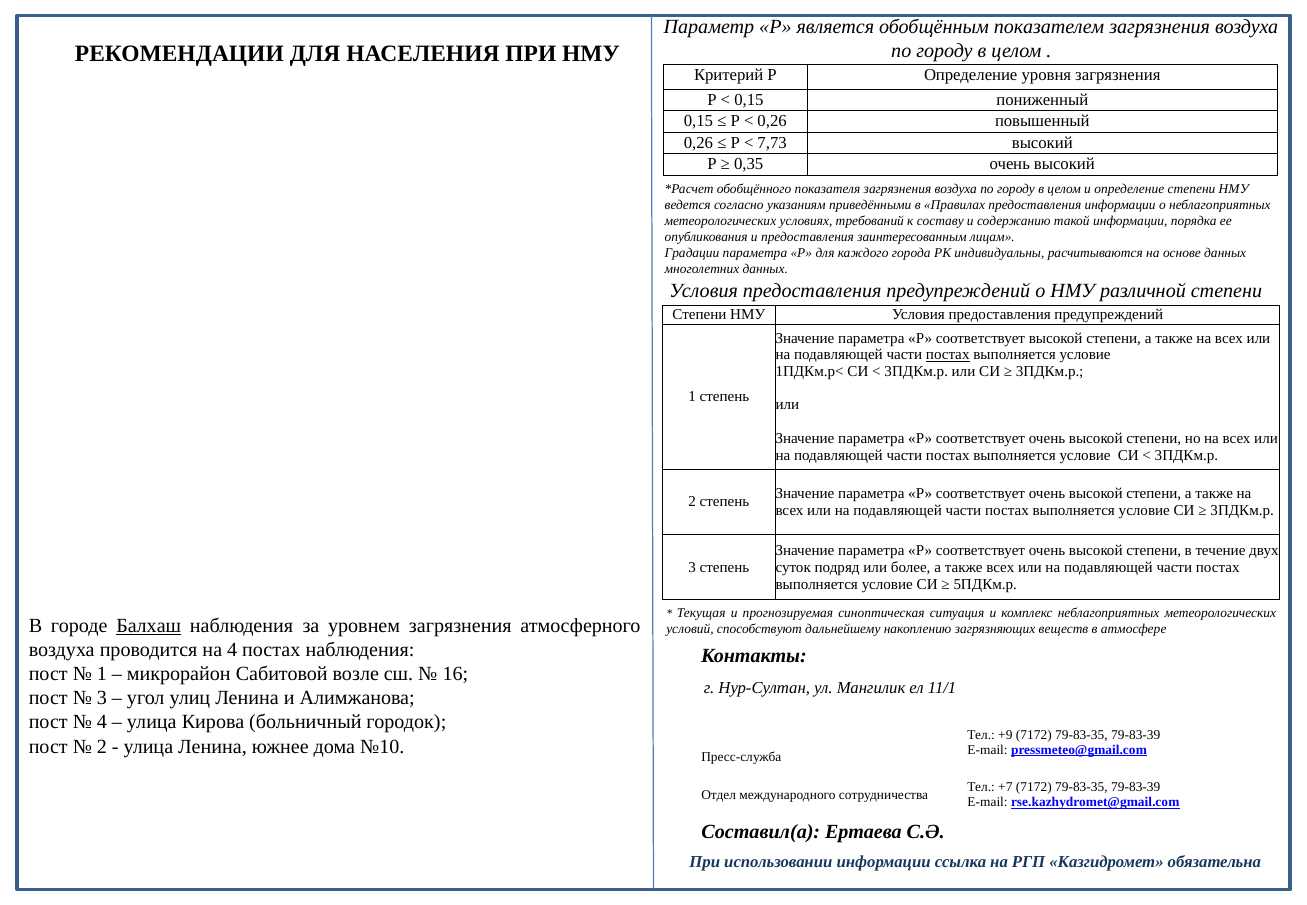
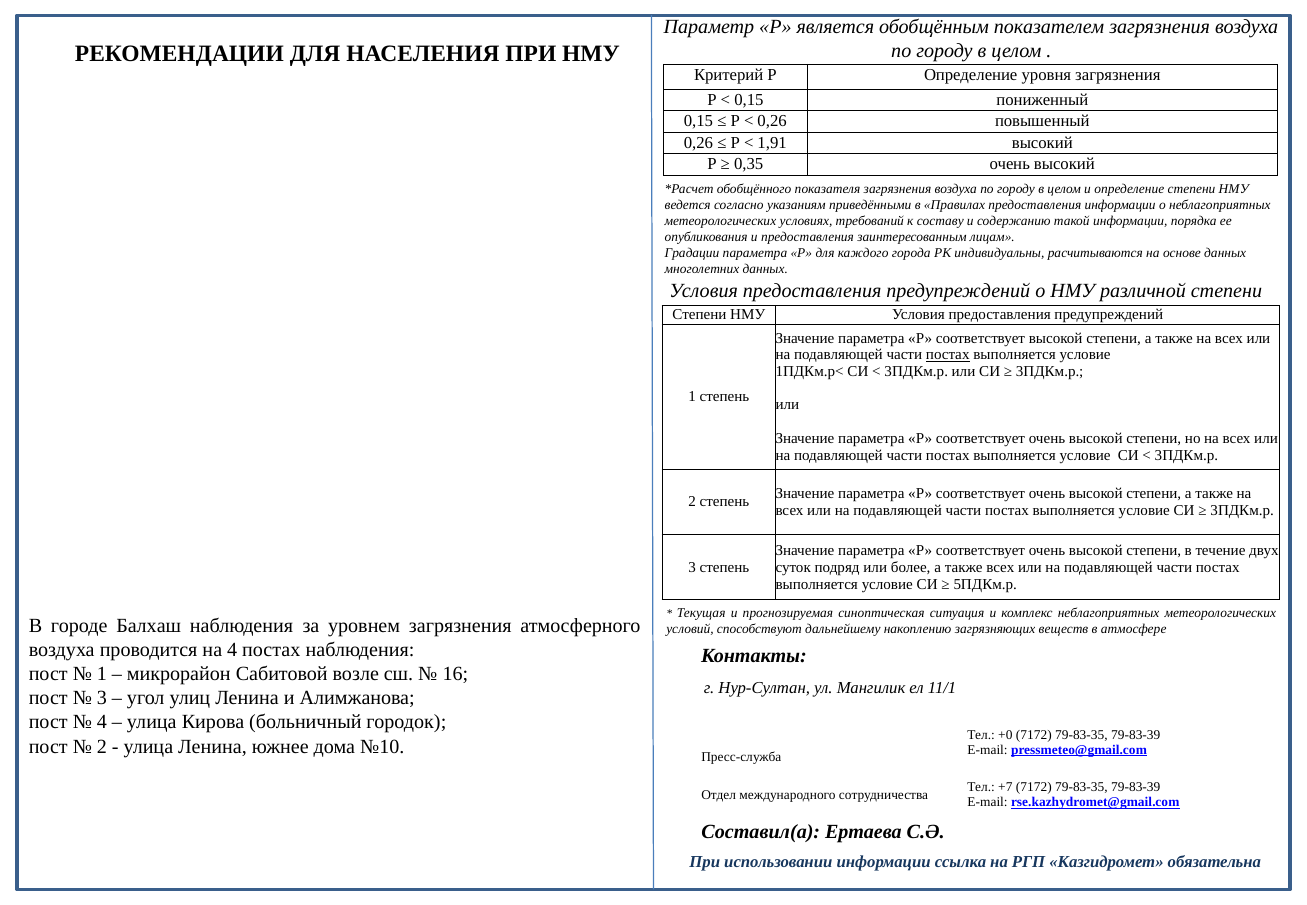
7,73: 7,73 -> 1,91 (772, 143)
Балхаш underline: present -> none (149, 626)
+9: +9 -> +0 (1005, 735)
